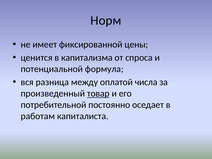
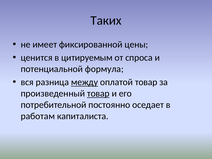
Норм: Норм -> Таких (106, 21)
капитализма: капитализма -> цитируемым (87, 58)
между underline: none -> present (85, 82)
оплатой числа: числа -> товар (146, 82)
